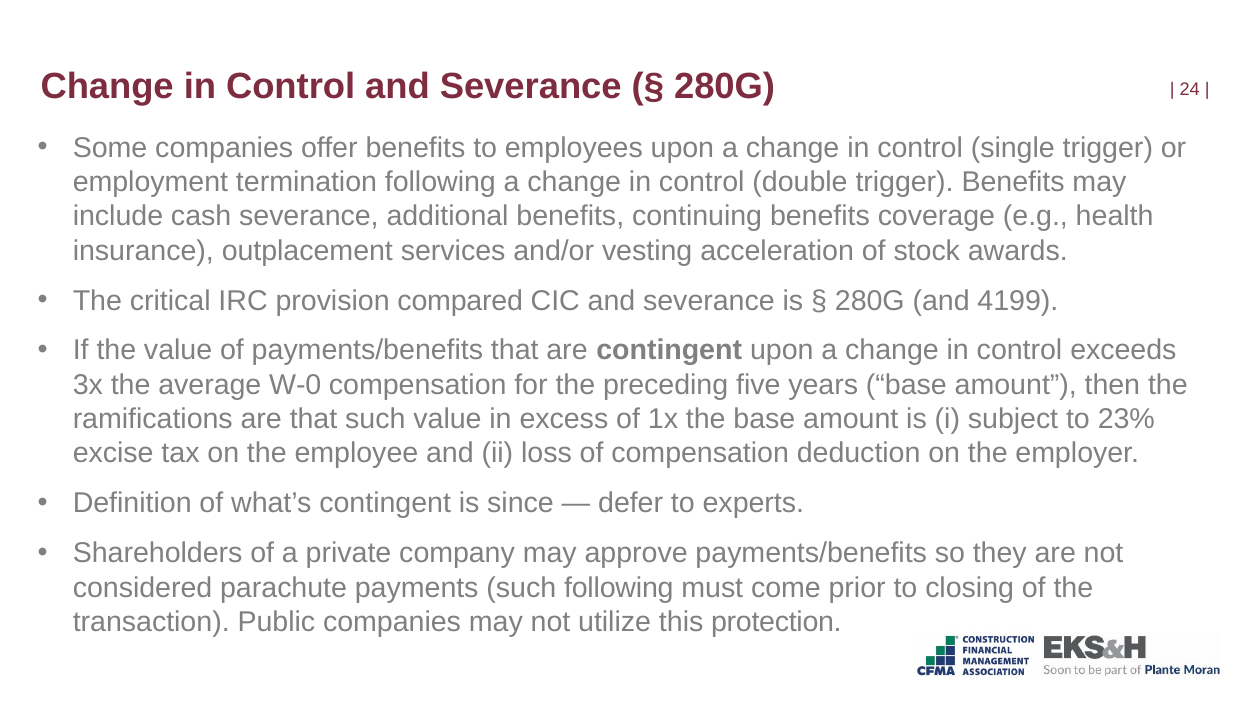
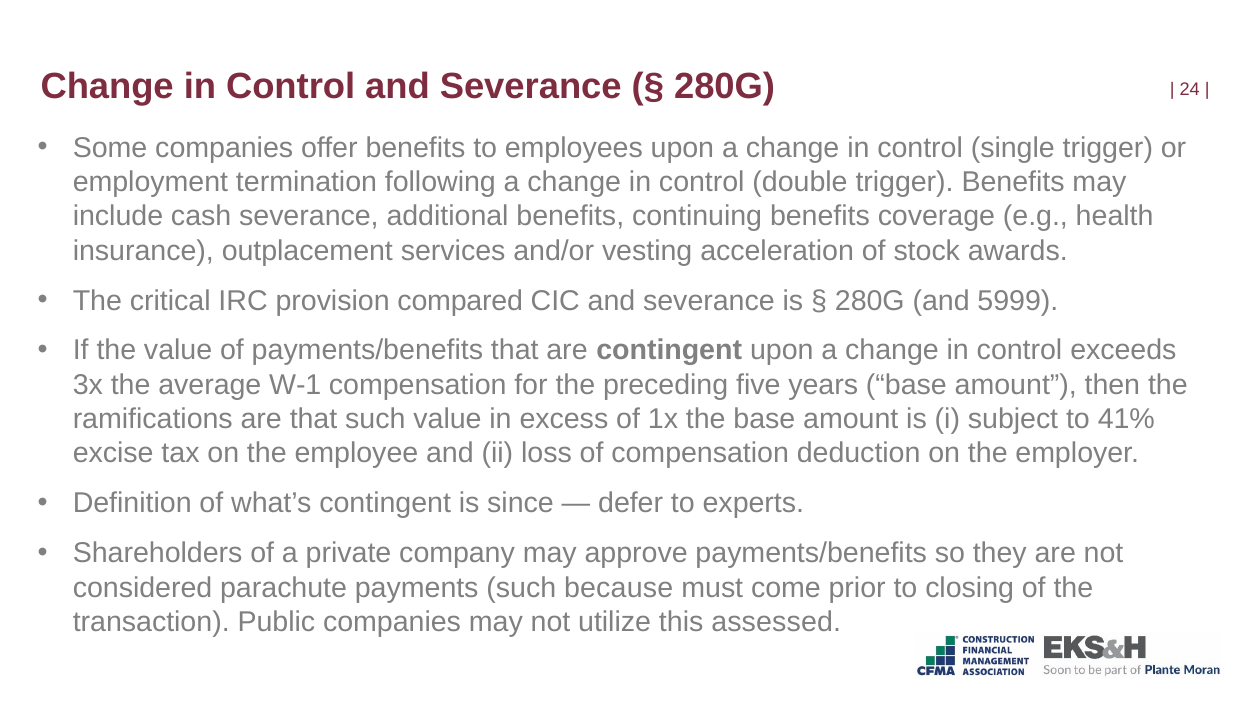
4199: 4199 -> 5999 (1018, 301)
W-0: W-0 -> W-1 (295, 385)
23%: 23% -> 41% (1126, 419)
such following: following -> because (619, 588)
protection: protection -> assessed (776, 622)
